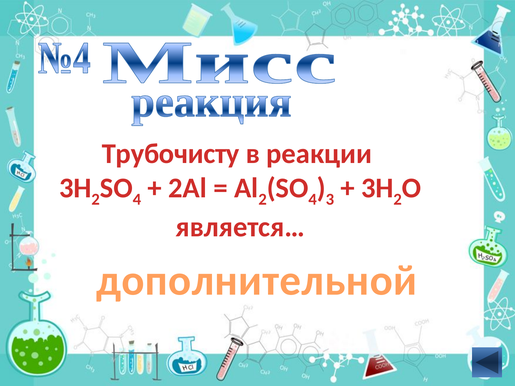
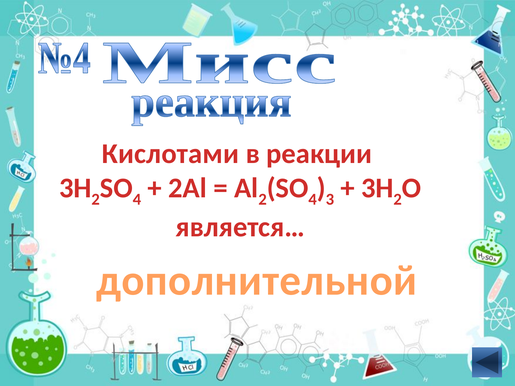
Трубочисту: Трубочисту -> Кислотами (170, 154)
